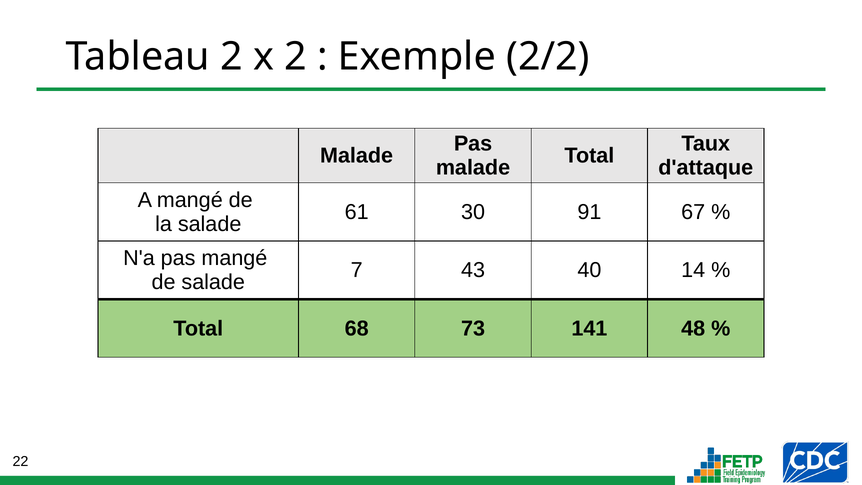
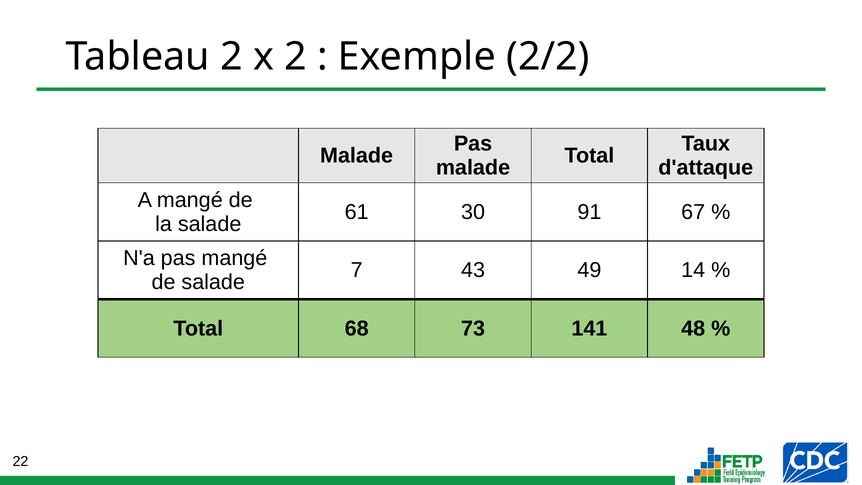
40: 40 -> 49 (589, 270)
